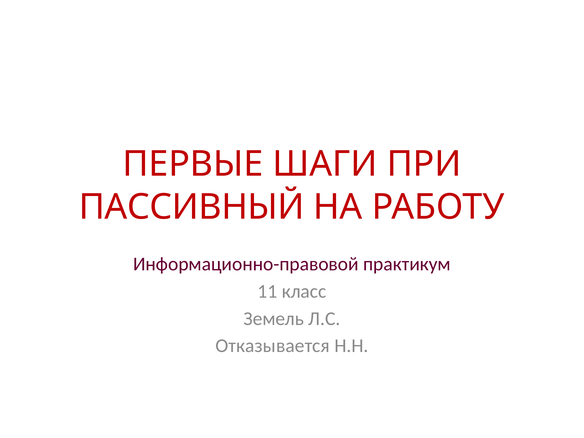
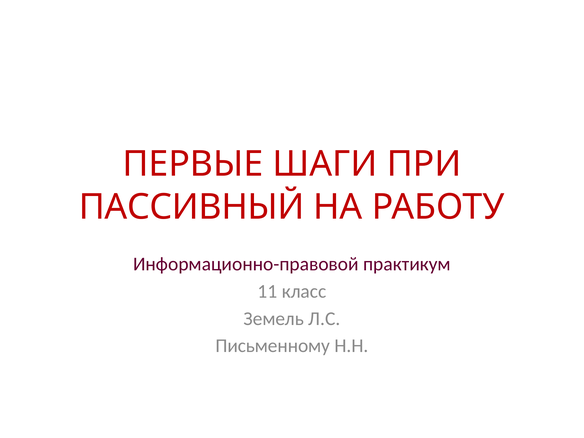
Отказывается: Отказывается -> Письменному (273, 346)
